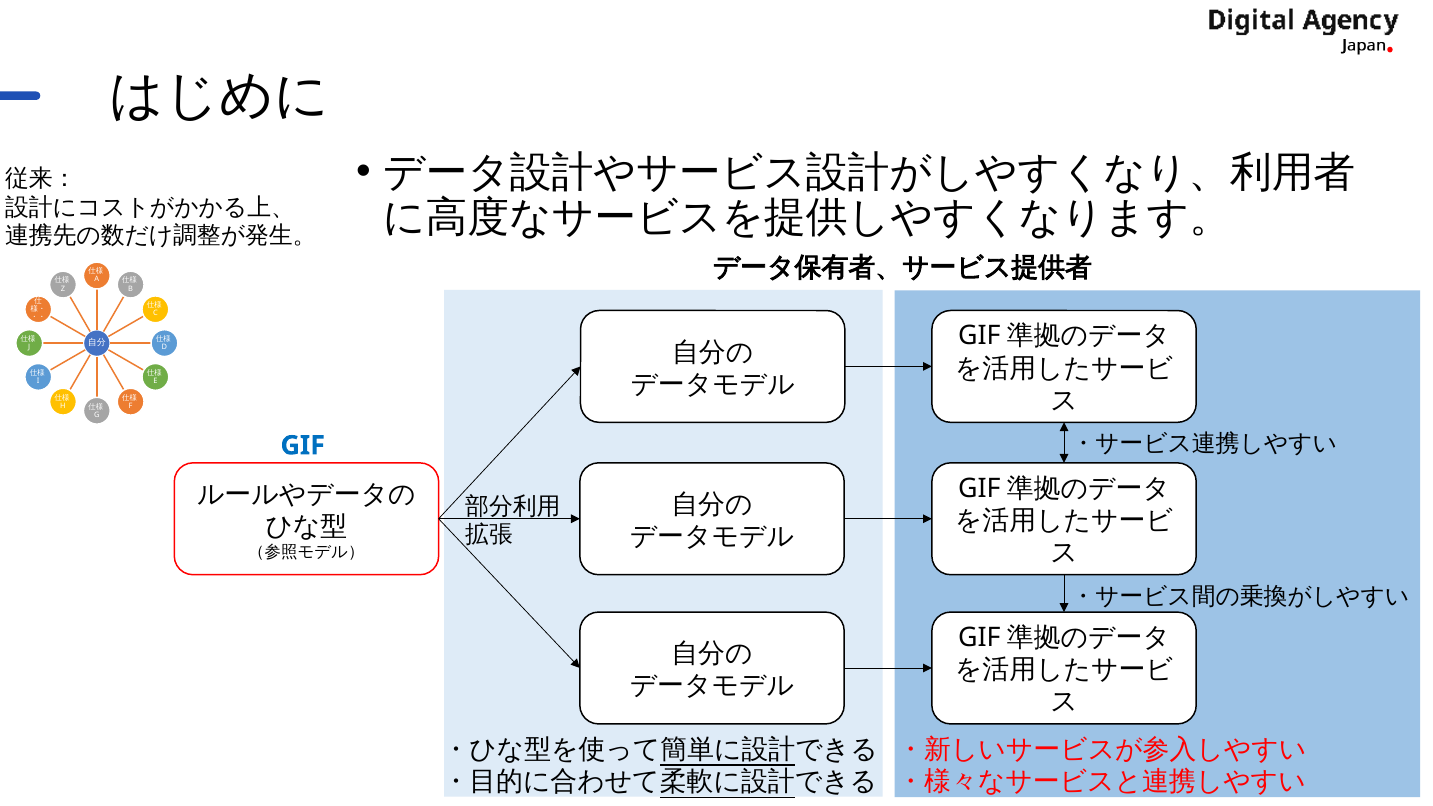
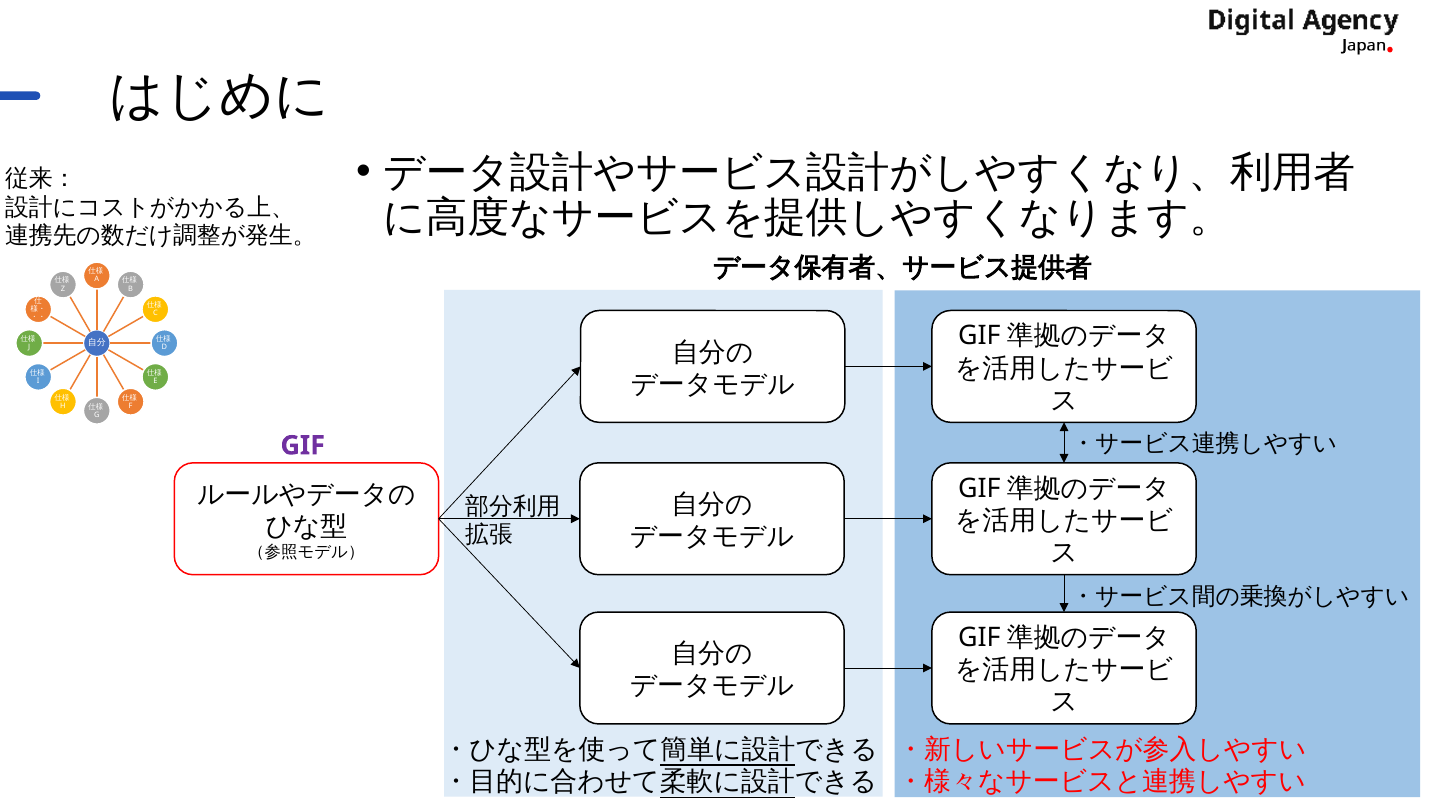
GIF colour: blue -> purple (303, 446)
